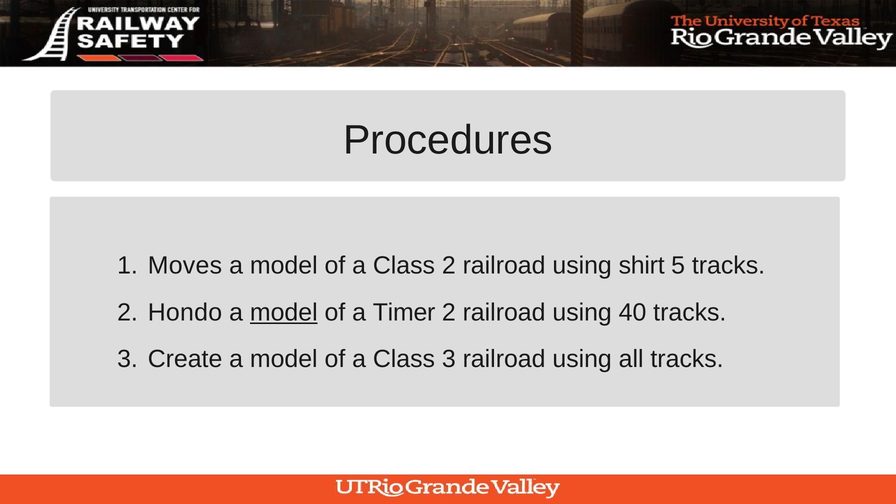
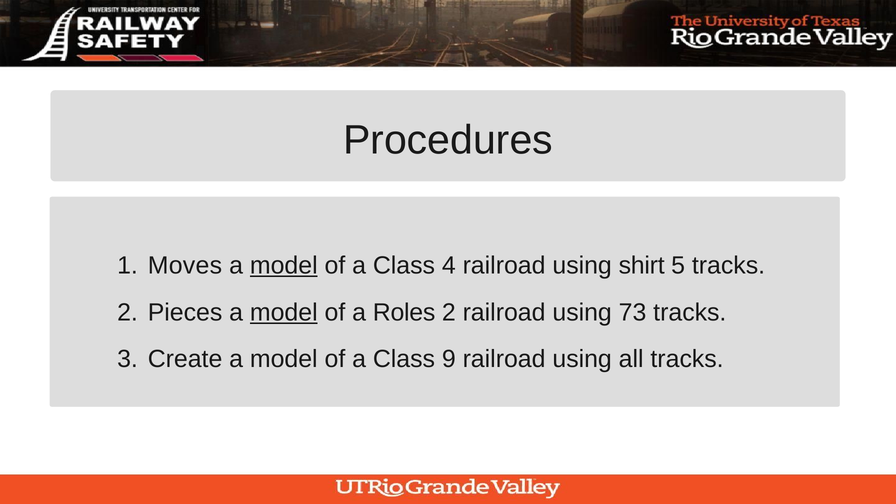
model underline: none -> present (284, 265)
Class 2: 2 -> 4 (449, 265)
Hondo: Hondo -> Pieces (185, 312)
Timer: Timer -> Roles (404, 312)
40: 40 -> 73 (633, 312)
Class 3: 3 -> 9 (449, 359)
